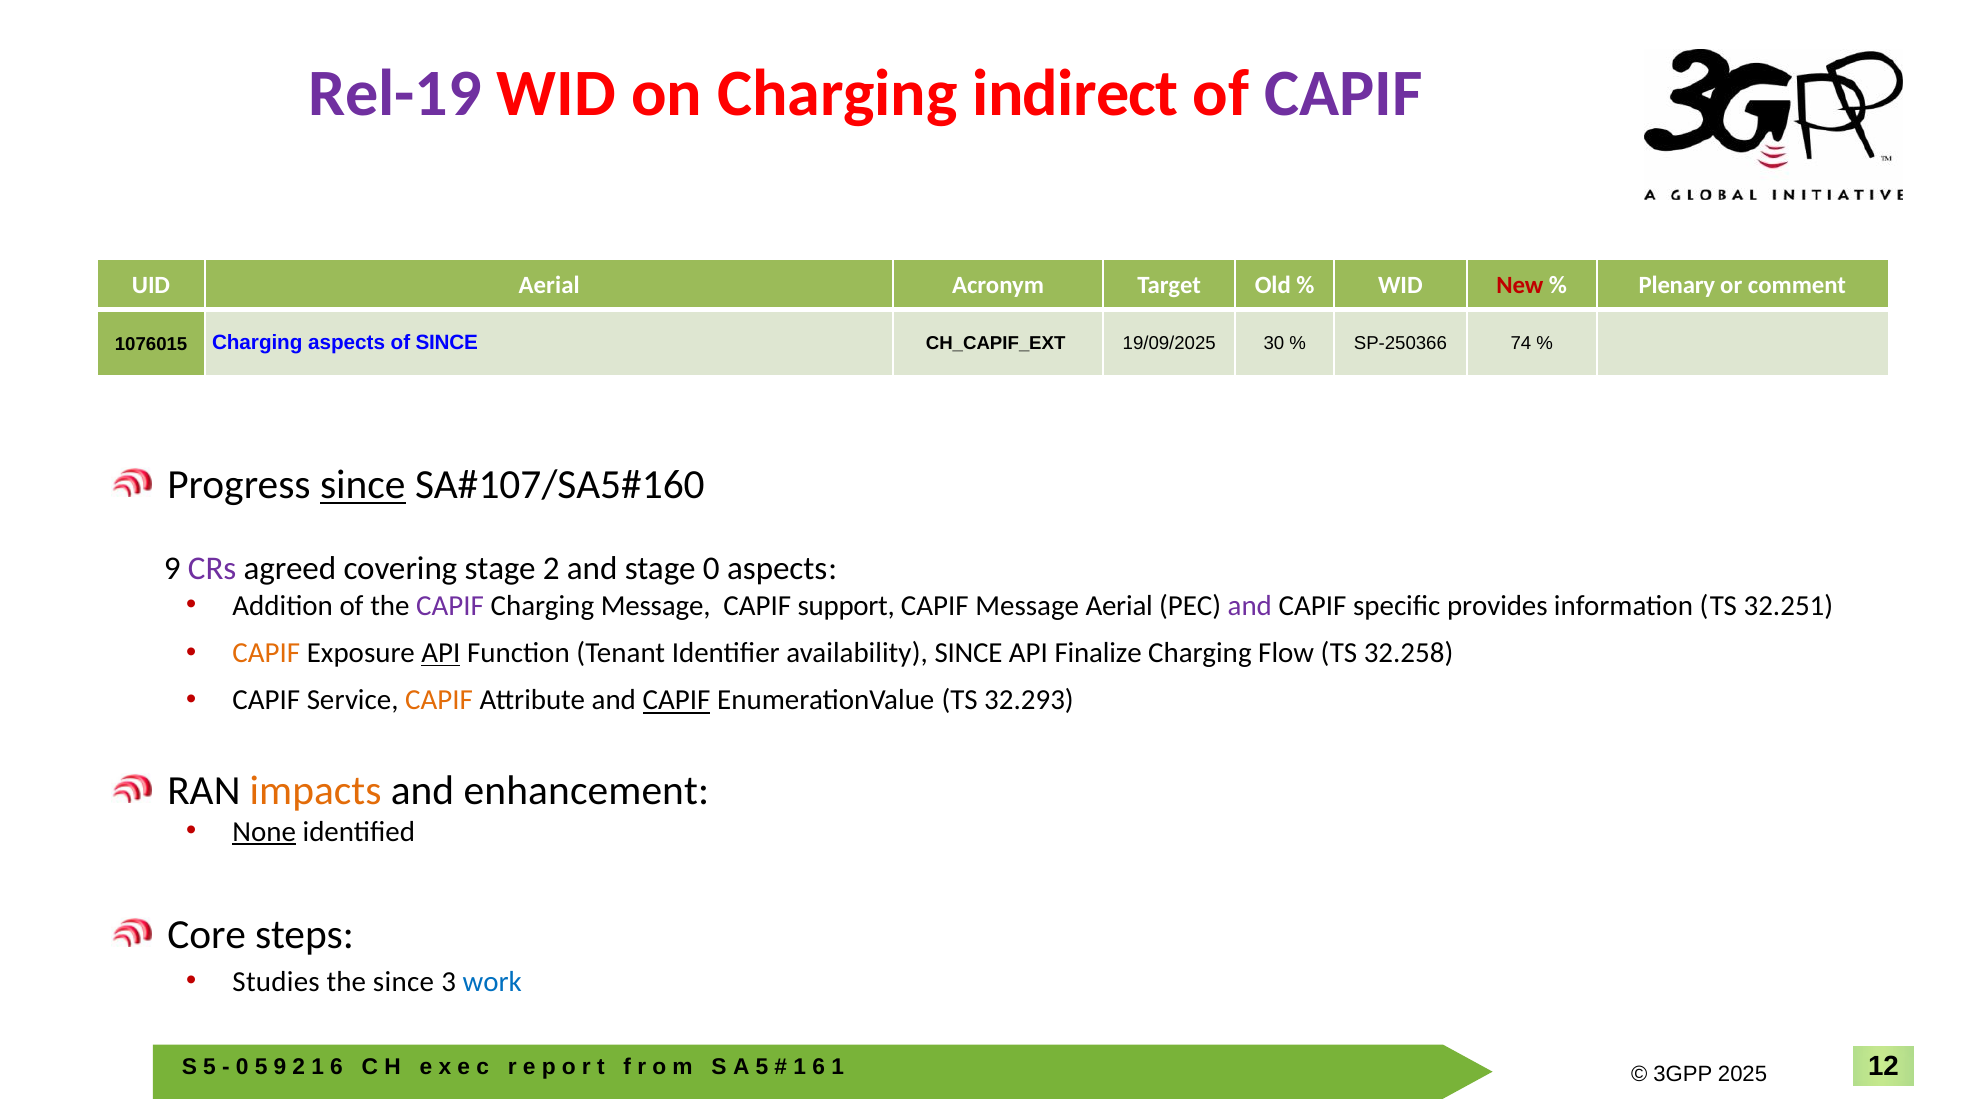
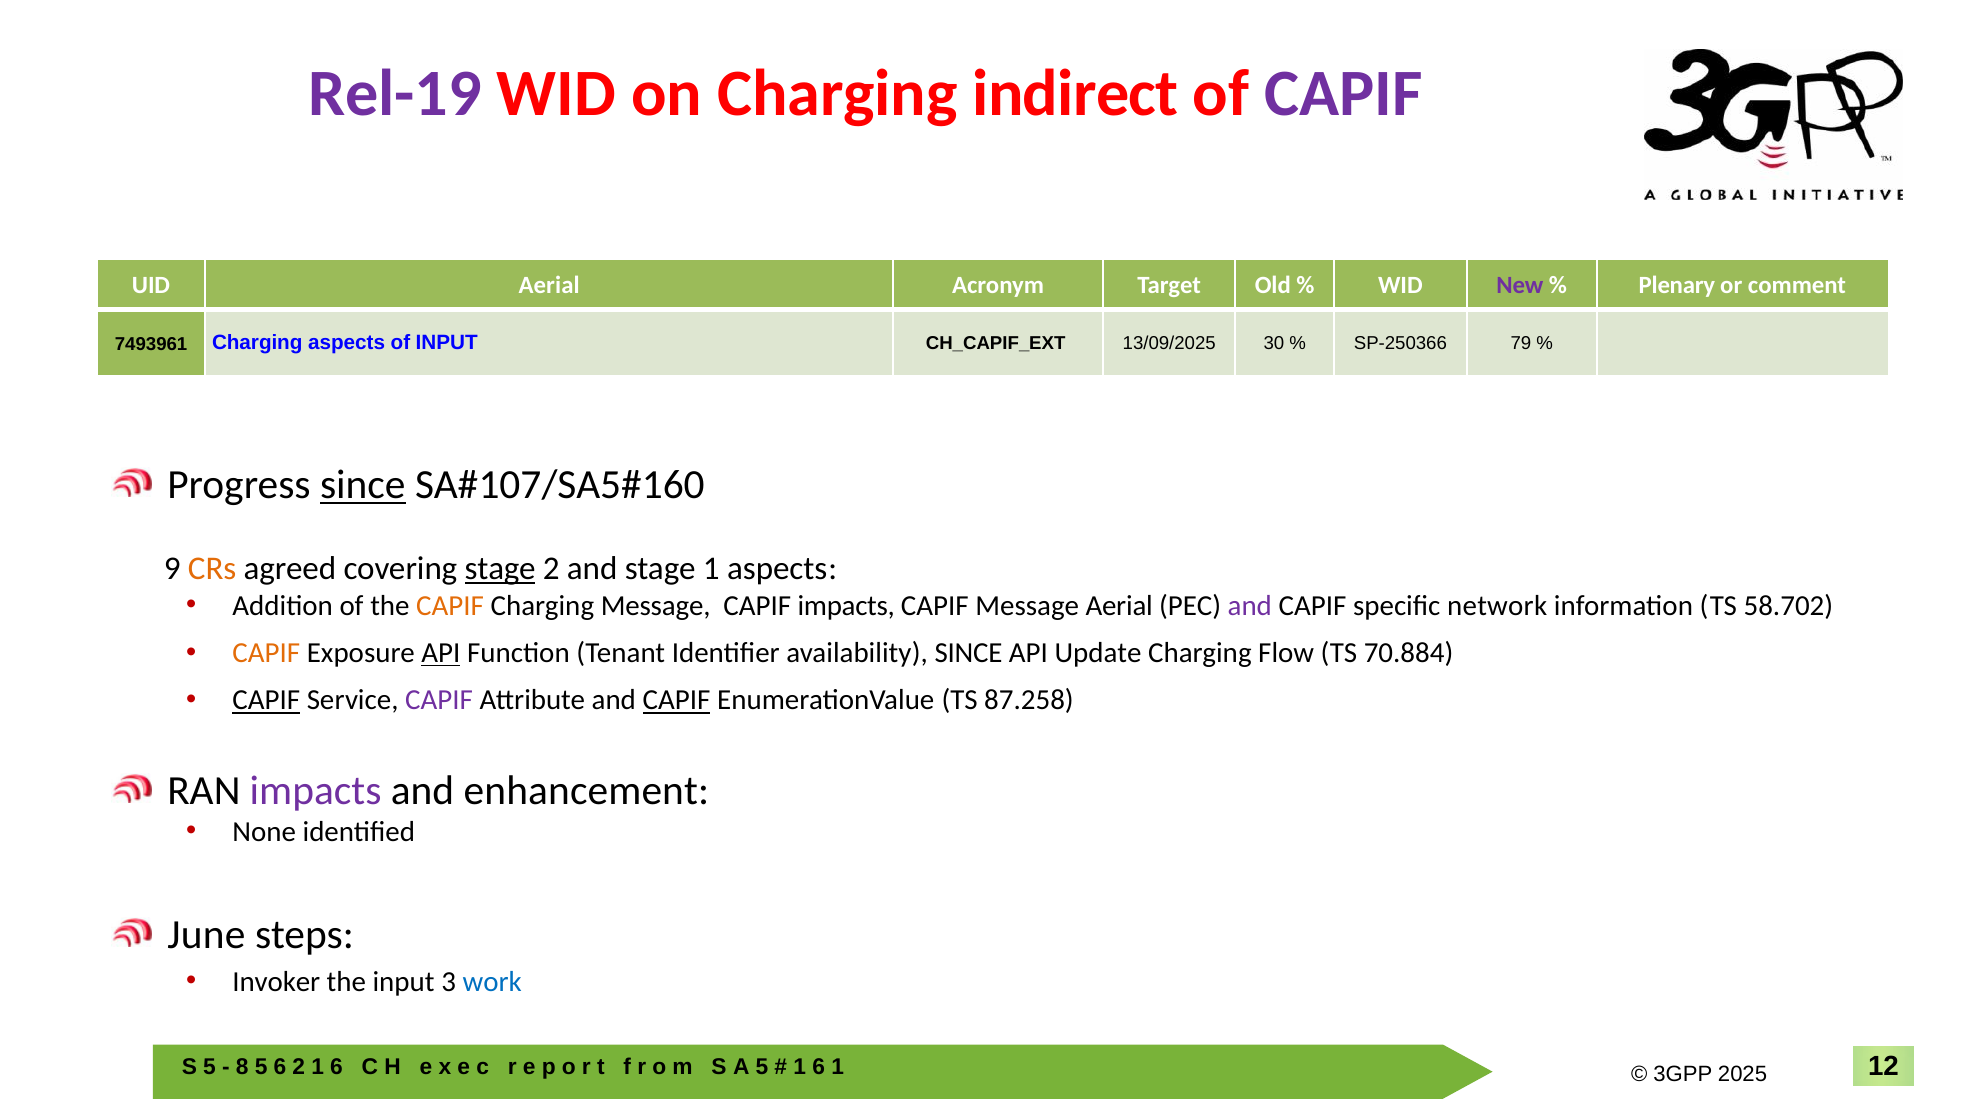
New colour: red -> purple (1520, 286)
1076015: 1076015 -> 7493961 (151, 344)
of SINCE: SINCE -> INPUT (447, 343)
19/09/2025: 19/09/2025 -> 13/09/2025 (1169, 343)
74: 74 -> 79 (1521, 343)
CRs colour: purple -> orange (212, 569)
stage underline: none -> present (500, 569)
stage 0: 0 -> 1 (711, 569)
CAPIF colour: purple -> orange (450, 606)
CAPIF support: support -> impacts (846, 606)
provides: provides -> network (1497, 606)
32.251: 32.251 -> 58.702 (1788, 606)
Finalize: Finalize -> Update (1098, 653)
32.258: 32.258 -> 70.884 (1409, 653)
CAPIF underline: none -> present (266, 700)
CAPIF colour: orange -> purple (439, 700)
32.293: 32.293 -> 87.258 (1029, 700)
impacts colour: orange -> purple (316, 791)
None underline: present -> none (264, 832)
Core: Core -> June (206, 935)
Studies: Studies -> Invoker (276, 982)
the since: since -> input (404, 982)
0: 0 -> 8 (242, 1067)
9: 9 -> 6 (280, 1067)
